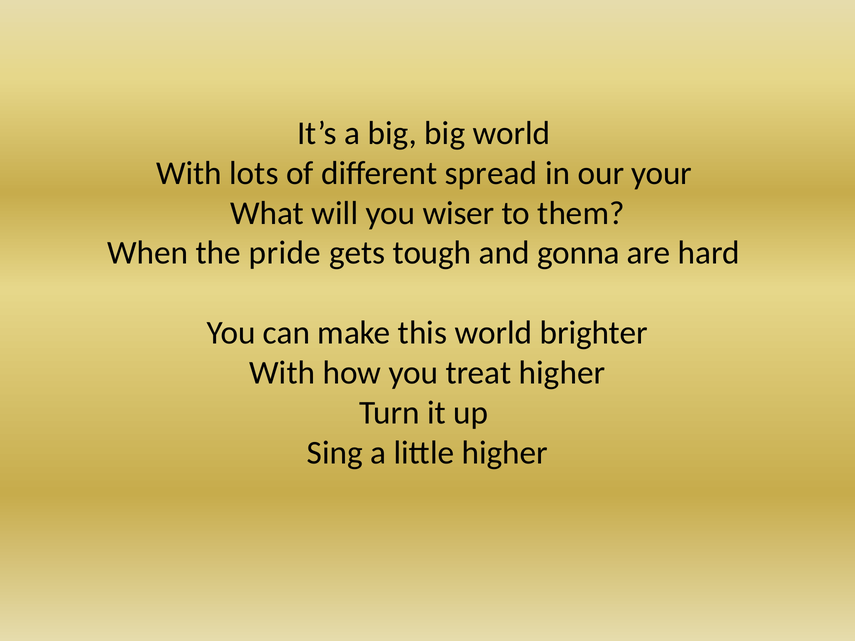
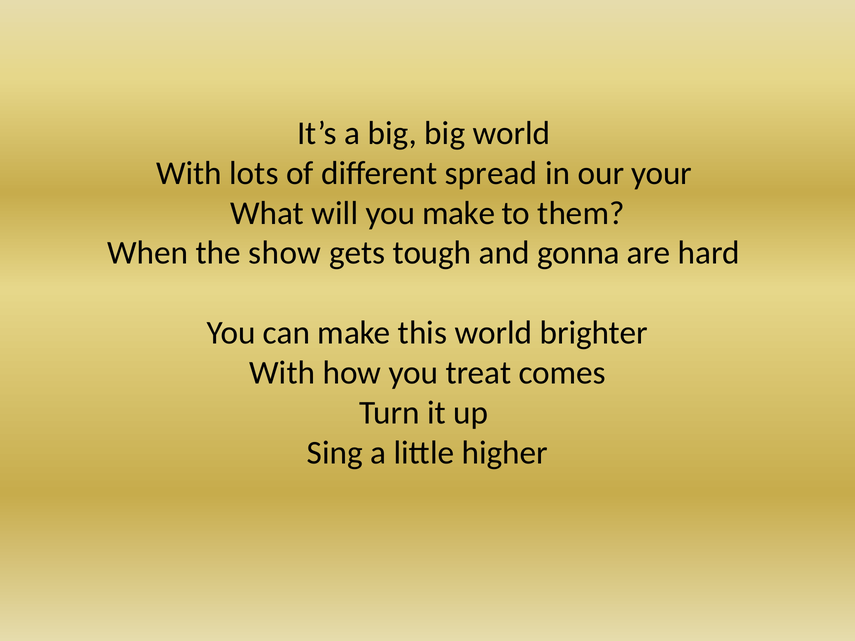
you wiser: wiser -> make (459, 213)
pride: pride -> show (285, 253)
treat higher: higher -> comes (562, 373)
